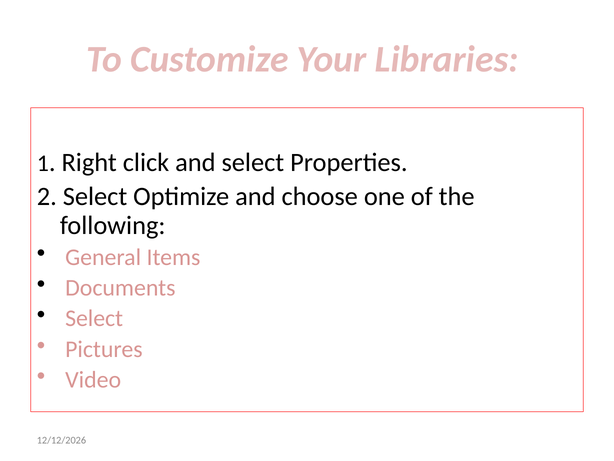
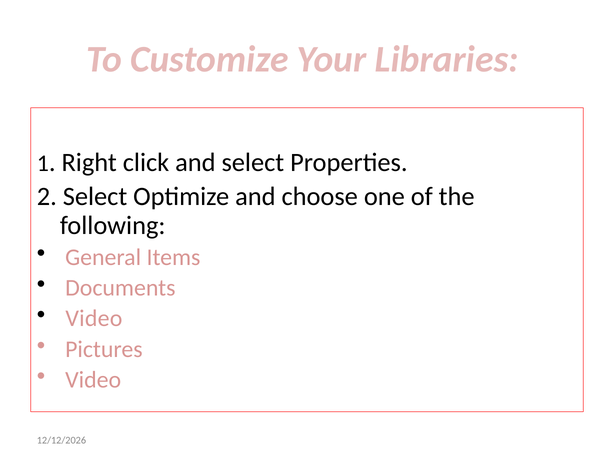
Select: Select -> Video (94, 318)
